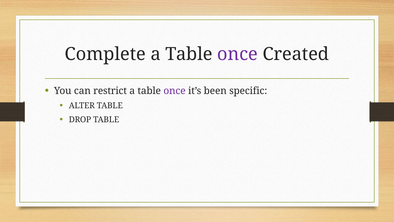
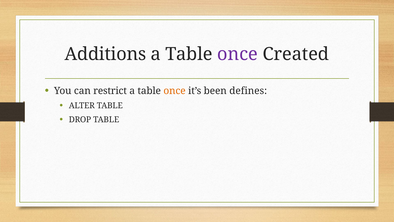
Complete: Complete -> Additions (105, 54)
once colour: purple -> orange (175, 91)
specific: specific -> defines (248, 91)
